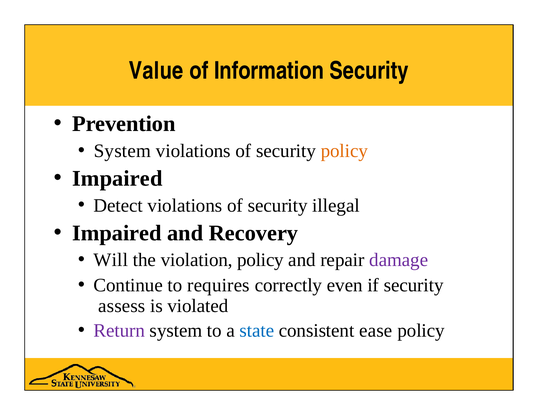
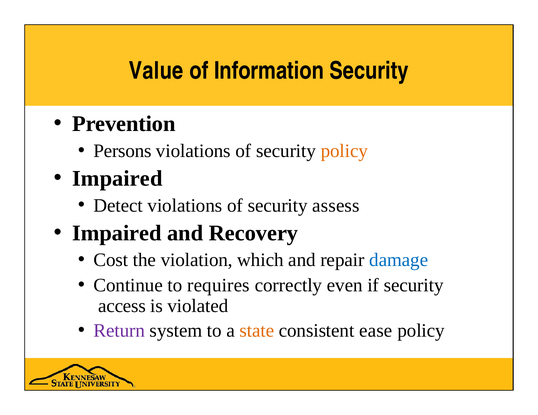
System: System -> Persons (123, 151)
illegal: illegal -> assess (336, 206)
Will: Will -> Cost (111, 260)
violation policy: policy -> which (260, 260)
damage colour: purple -> blue (399, 260)
assess: assess -> access (122, 306)
state colour: blue -> orange (257, 331)
